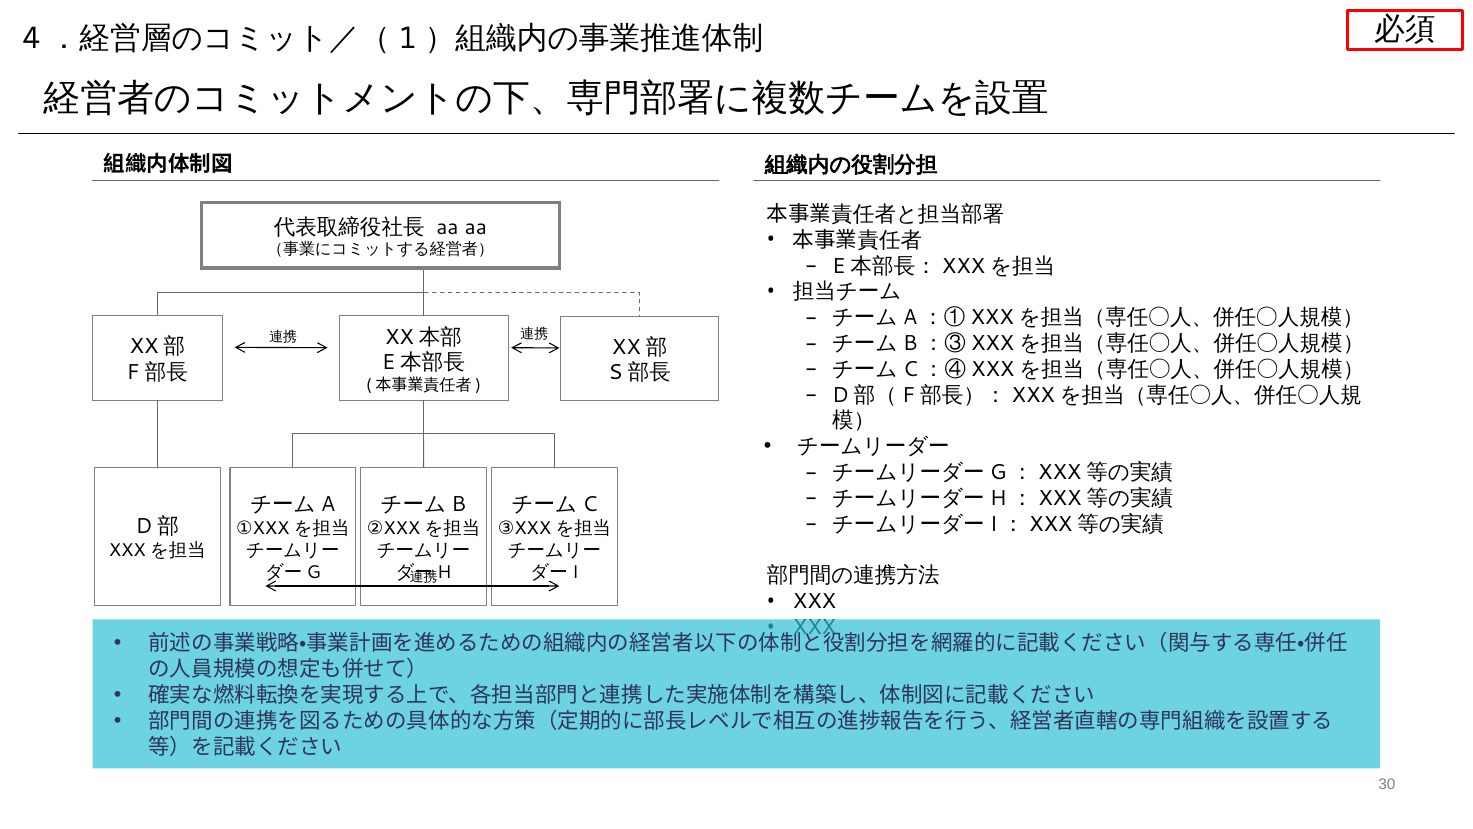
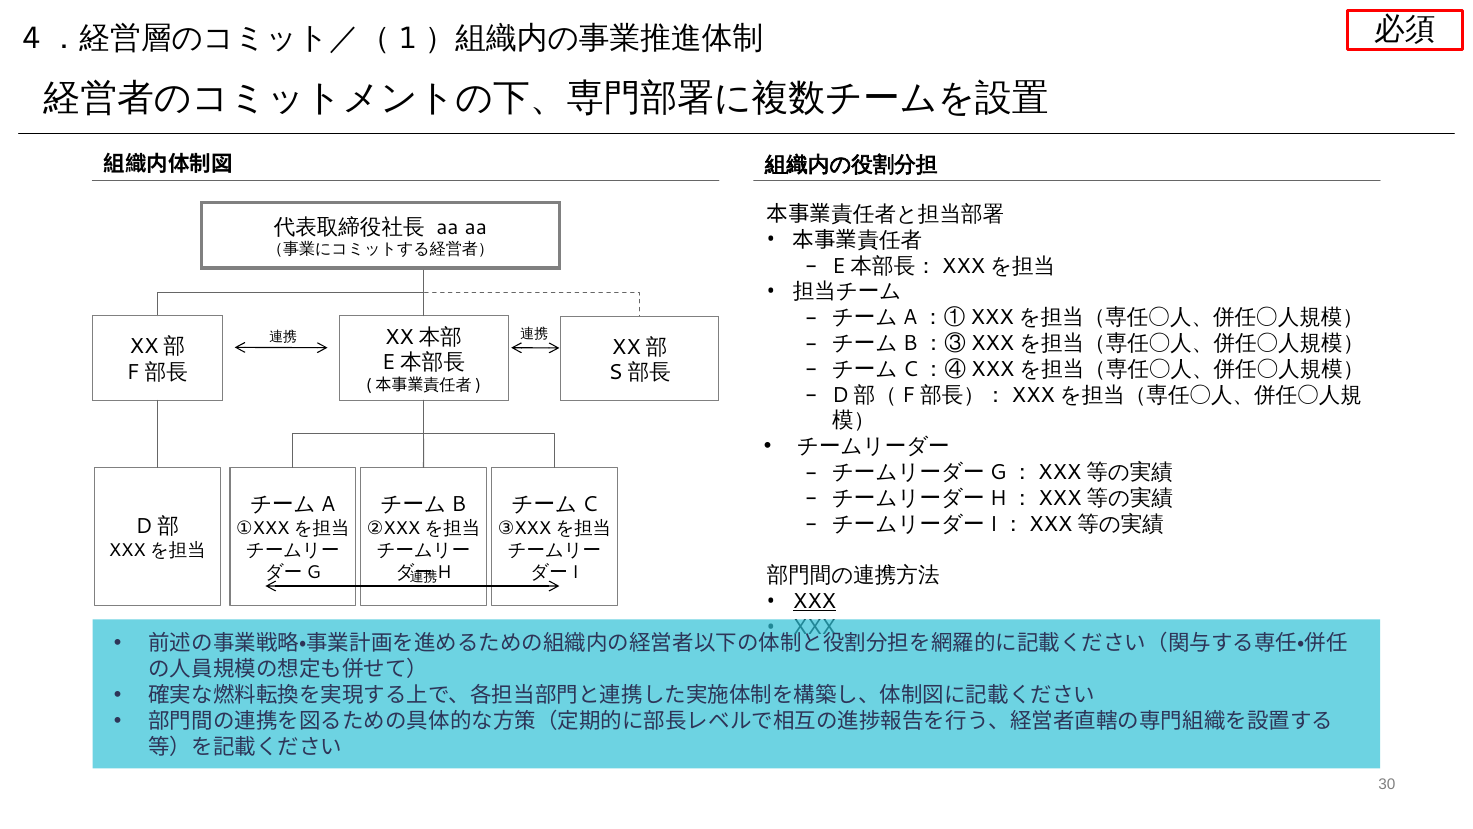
XXX underline: none -> present (814, 601)
